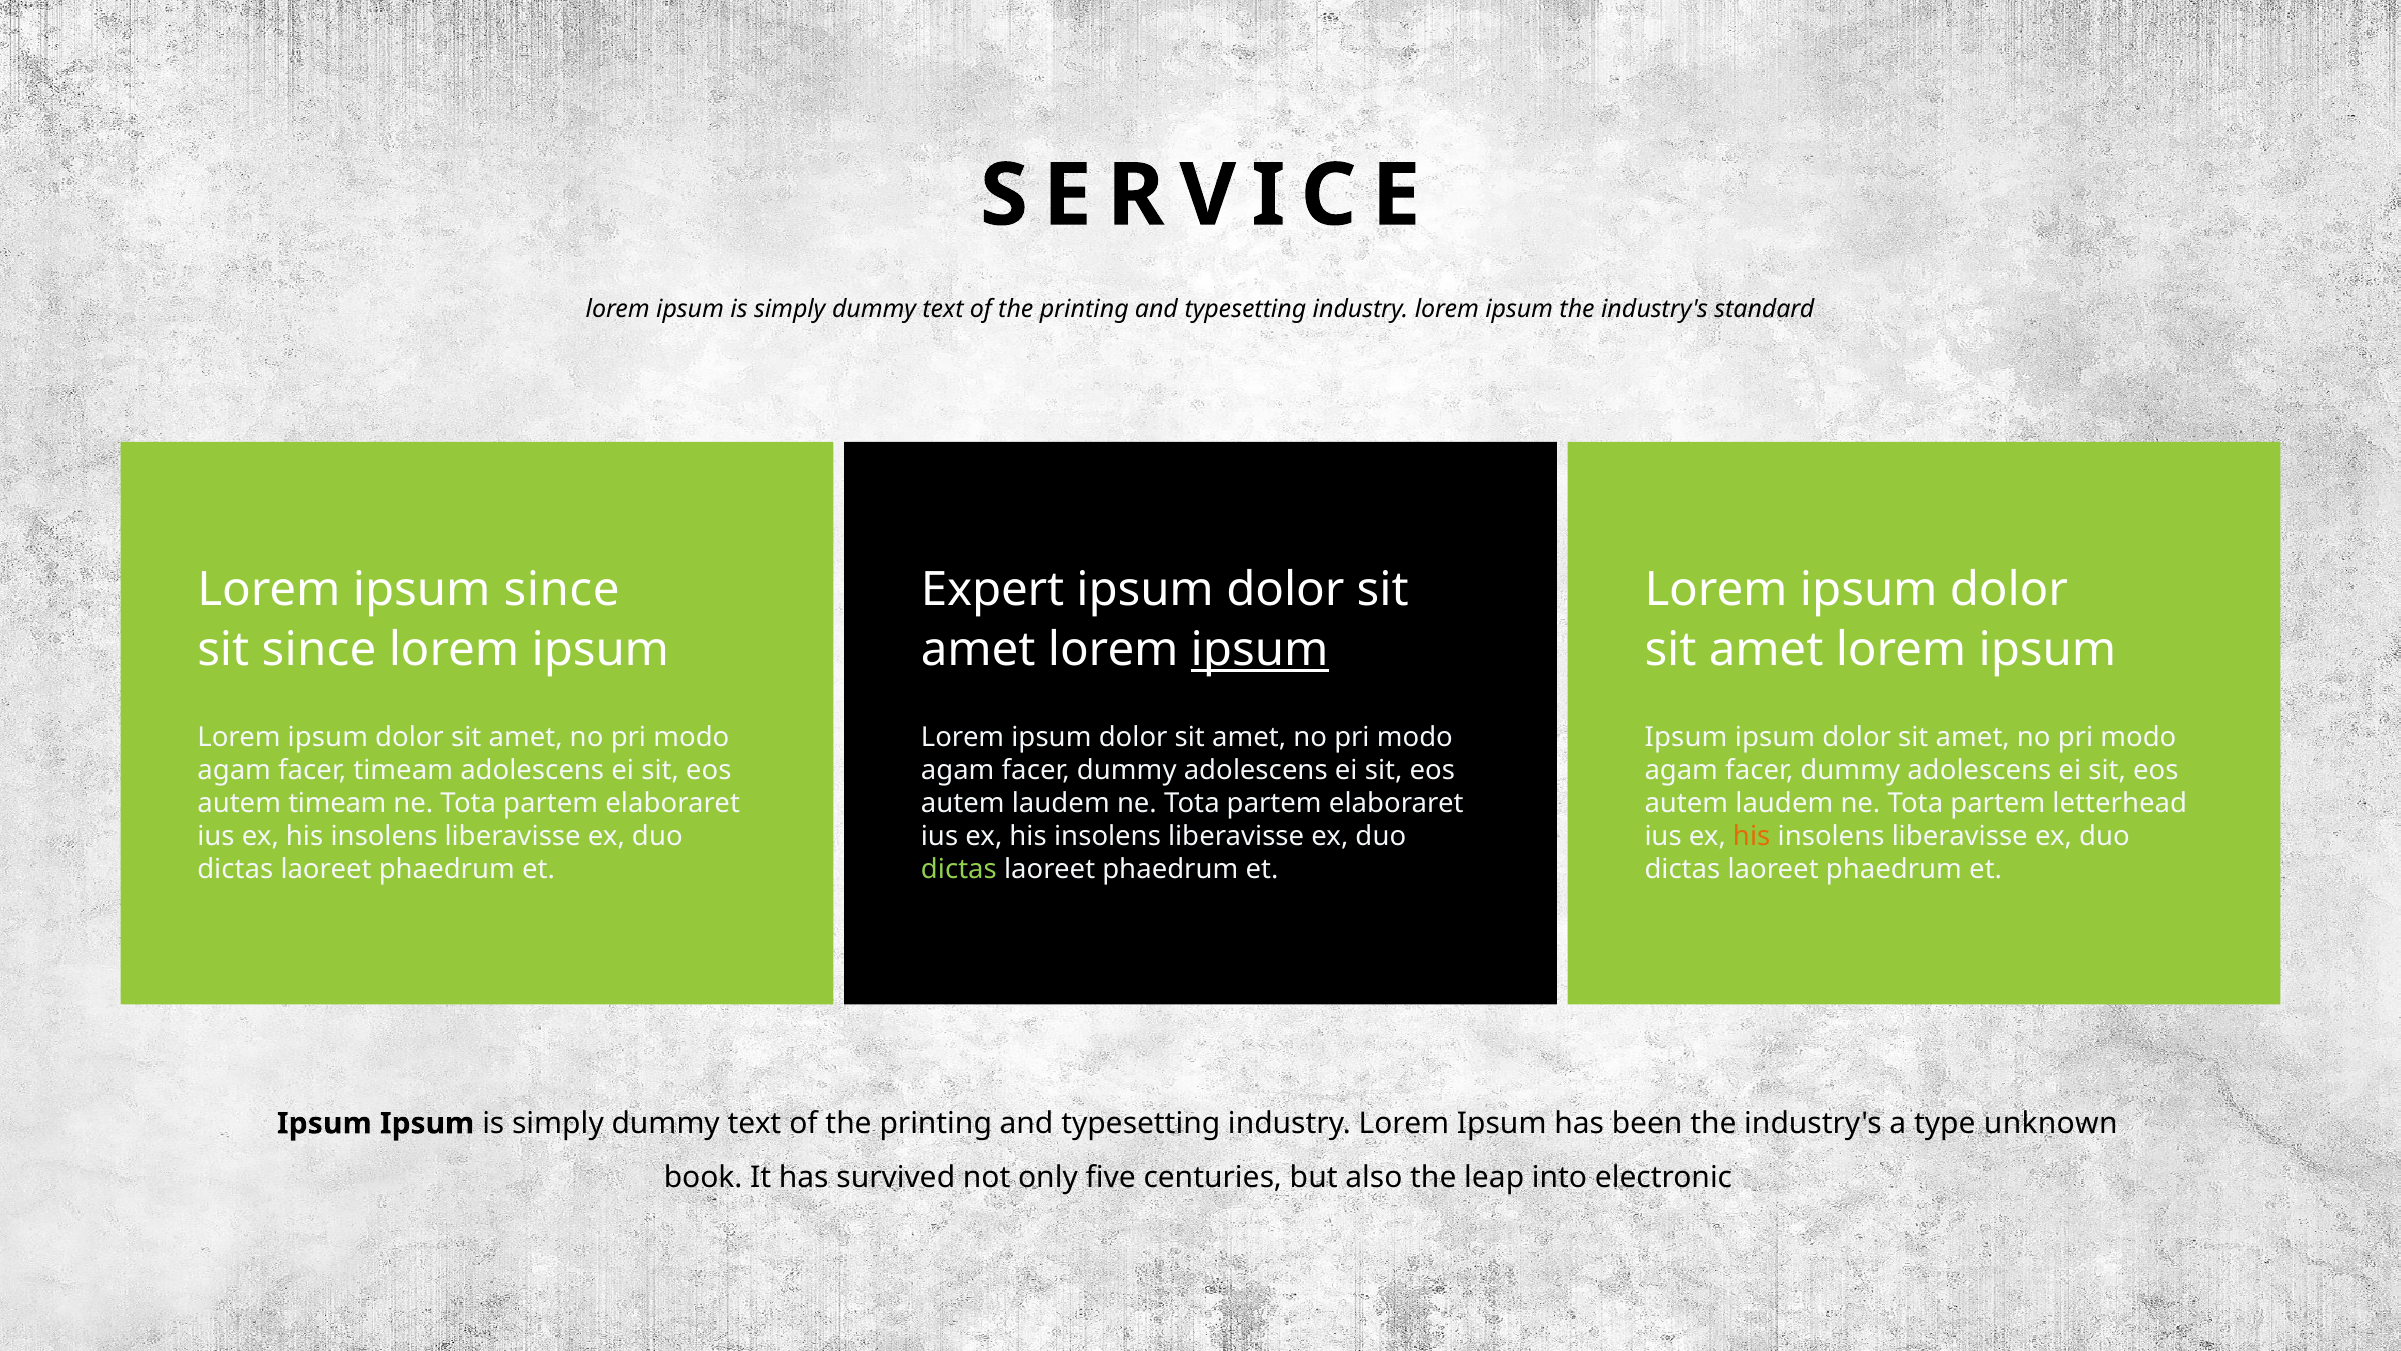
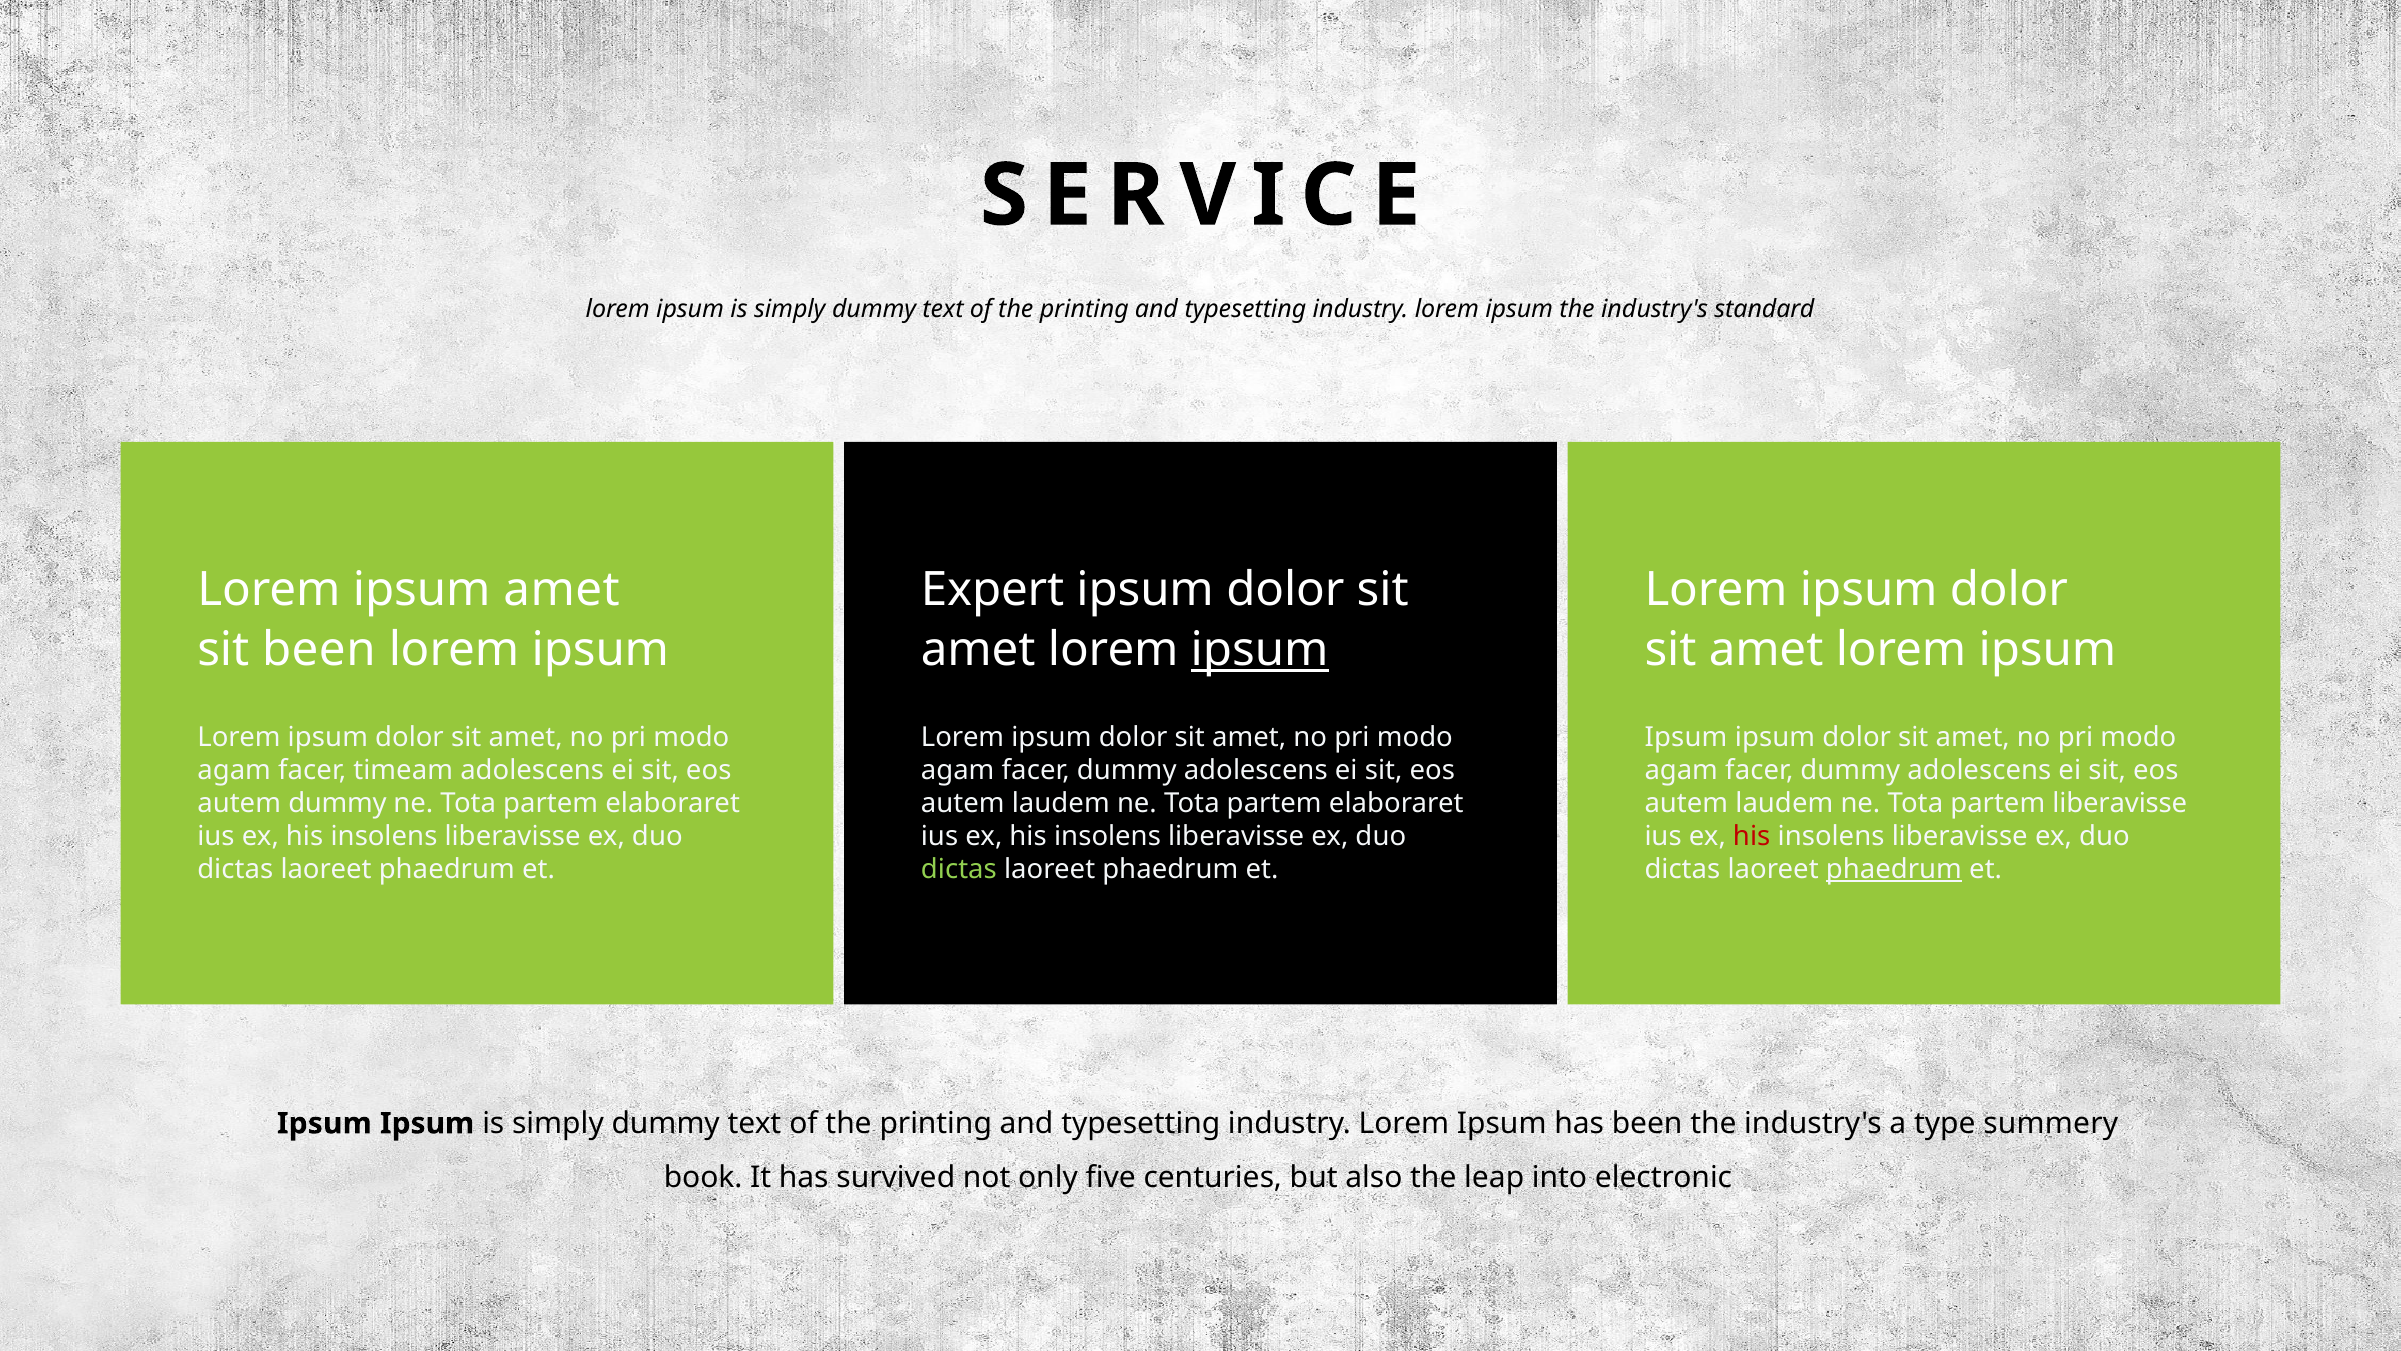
ipsum since: since -> amet (562, 590)
sit since: since -> been (319, 650)
autem timeam: timeam -> dummy (337, 803)
partem letterhead: letterhead -> liberavisse (2120, 803)
his colour: orange -> red (1752, 836)
phaedrum underline: none -> present (1894, 869)
unknown: unknown -> summery (2051, 1123)
